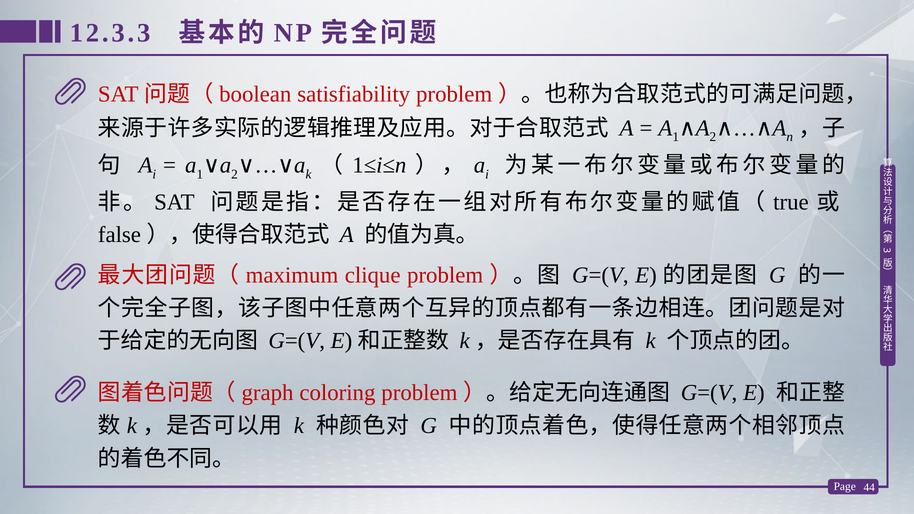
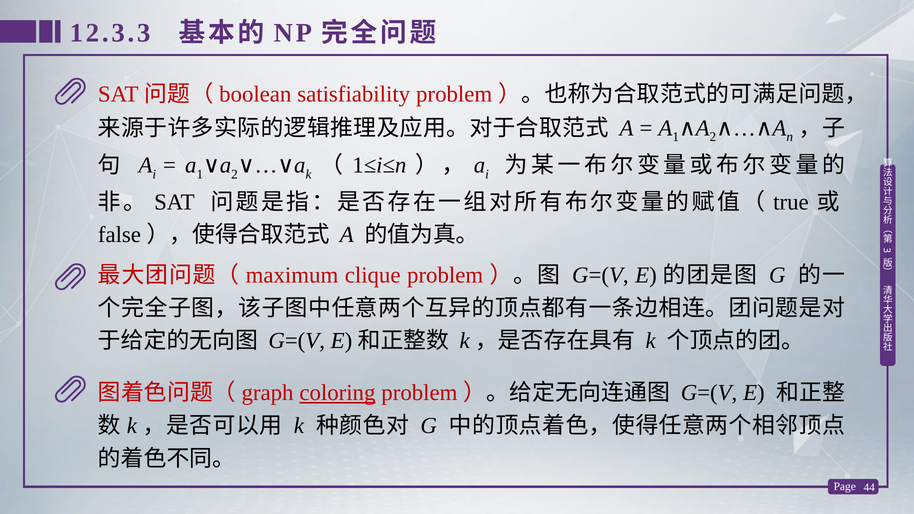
coloring underline: none -> present (337, 393)
